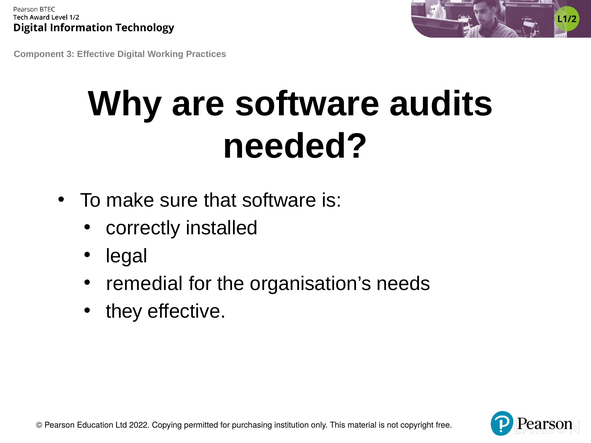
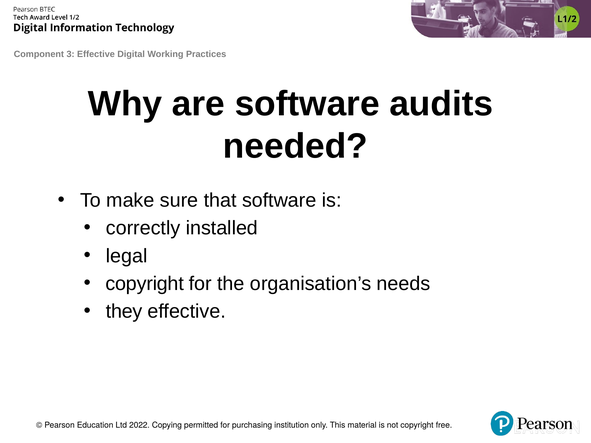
remedial: remedial -> copyright (145, 284)
